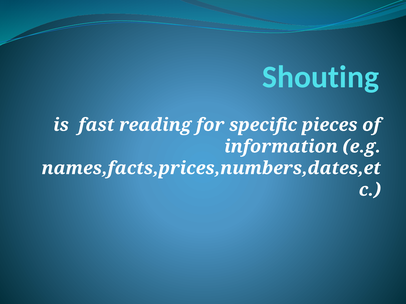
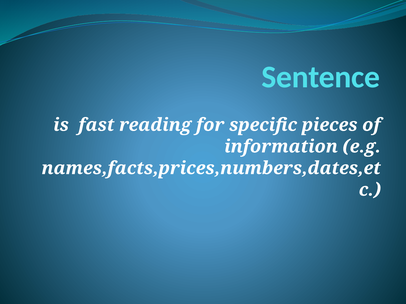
Shouting: Shouting -> Sentence (321, 77)
